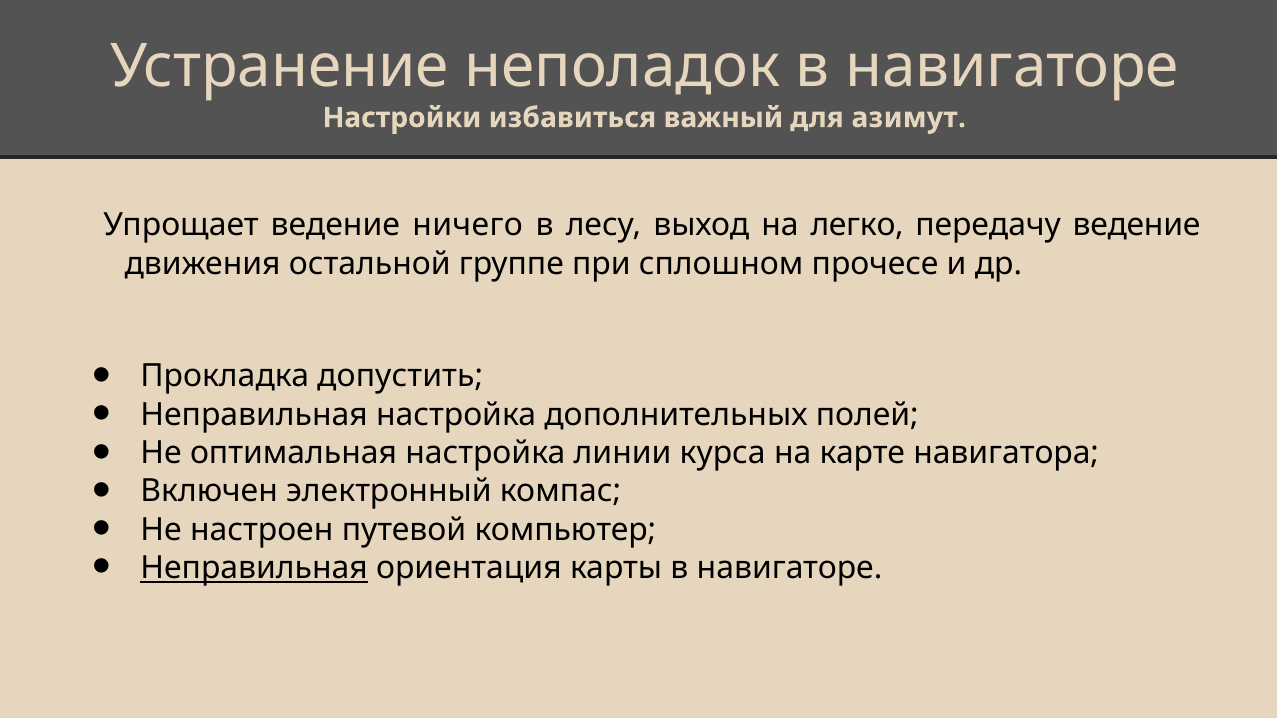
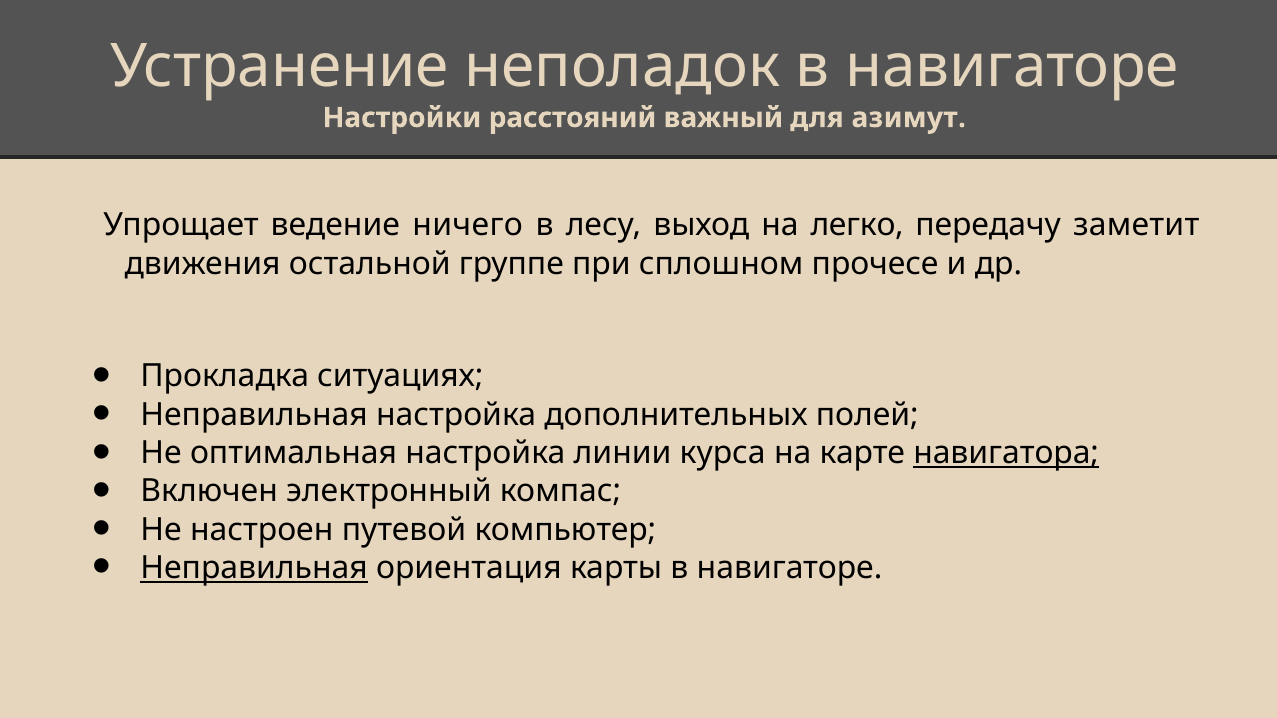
избавиться: избавиться -> расстояний (573, 118)
передачу ведение: ведение -> заметит (1136, 225)
допустить: допустить -> ситуациях (400, 377)
навигатора underline: none -> present (1006, 453)
